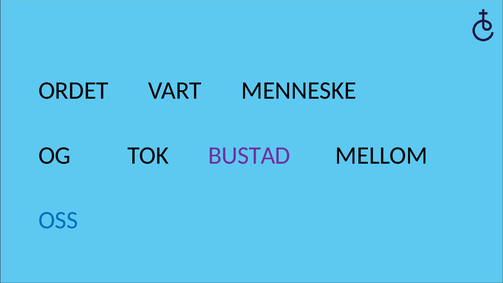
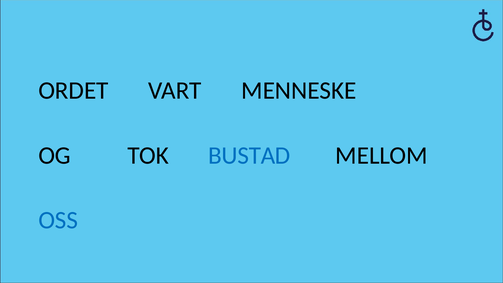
BUSTAD colour: purple -> blue (249, 155)
